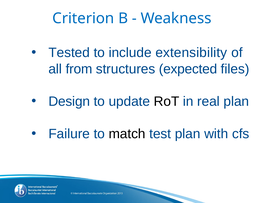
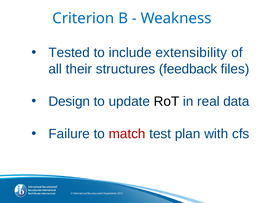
from: from -> their (79, 69)
expected: expected -> feedback (188, 69)
real plan: plan -> data (236, 102)
match colour: black -> red (127, 134)
